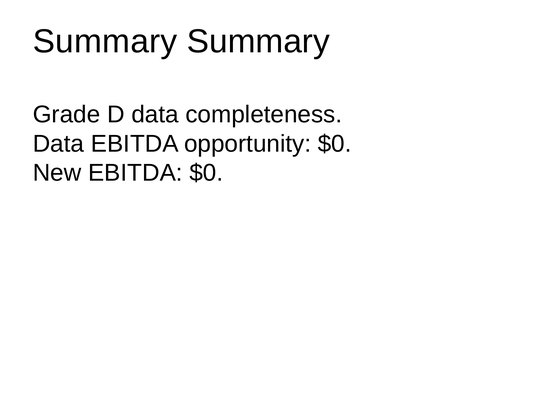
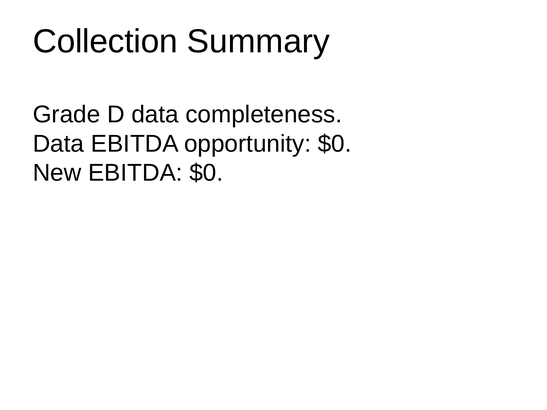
Summary: Summary -> Collection (105, 42)
